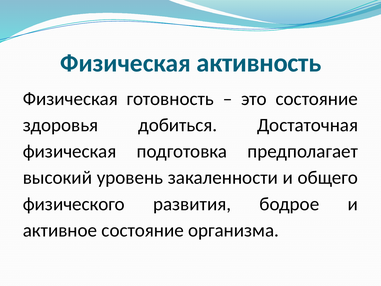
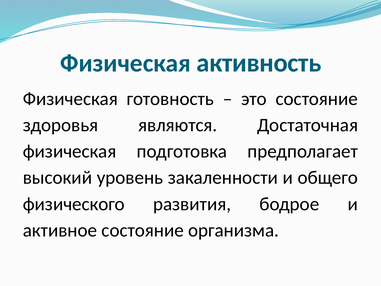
добиться: добиться -> являются (178, 125)
